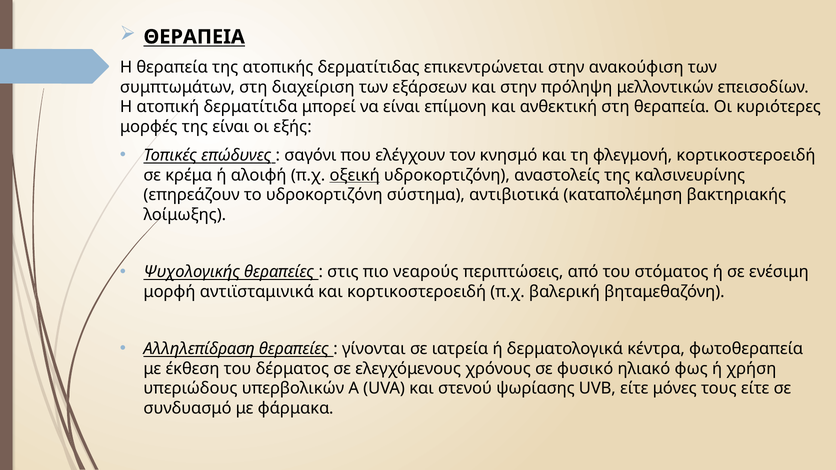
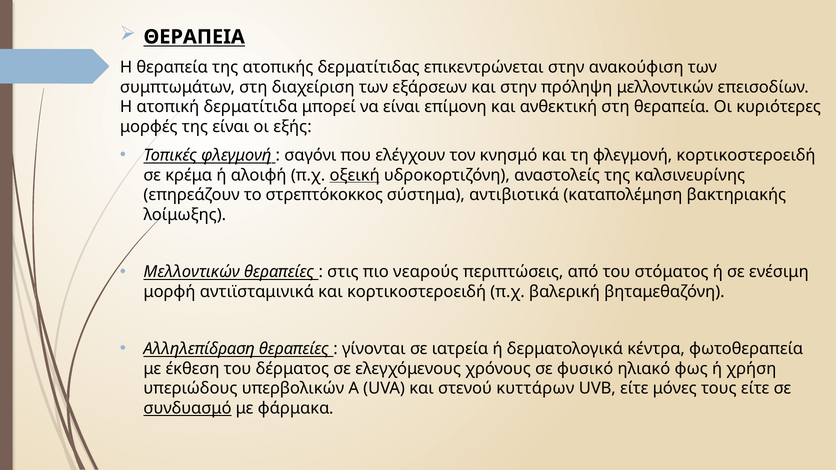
Τοπικές επώδυνες: επώδυνες -> φλεγμονή (236, 155)
το υδροκορτιζόνη: υδροκορτιζόνη -> στρεπτόκοκκος (324, 195)
Ψυχολογικής: Ψυχολογικής -> Μελλοντικών (192, 272)
ψωρίασης: ψωρίασης -> κυττάρων (535, 389)
συνδυασμό underline: none -> present (188, 409)
